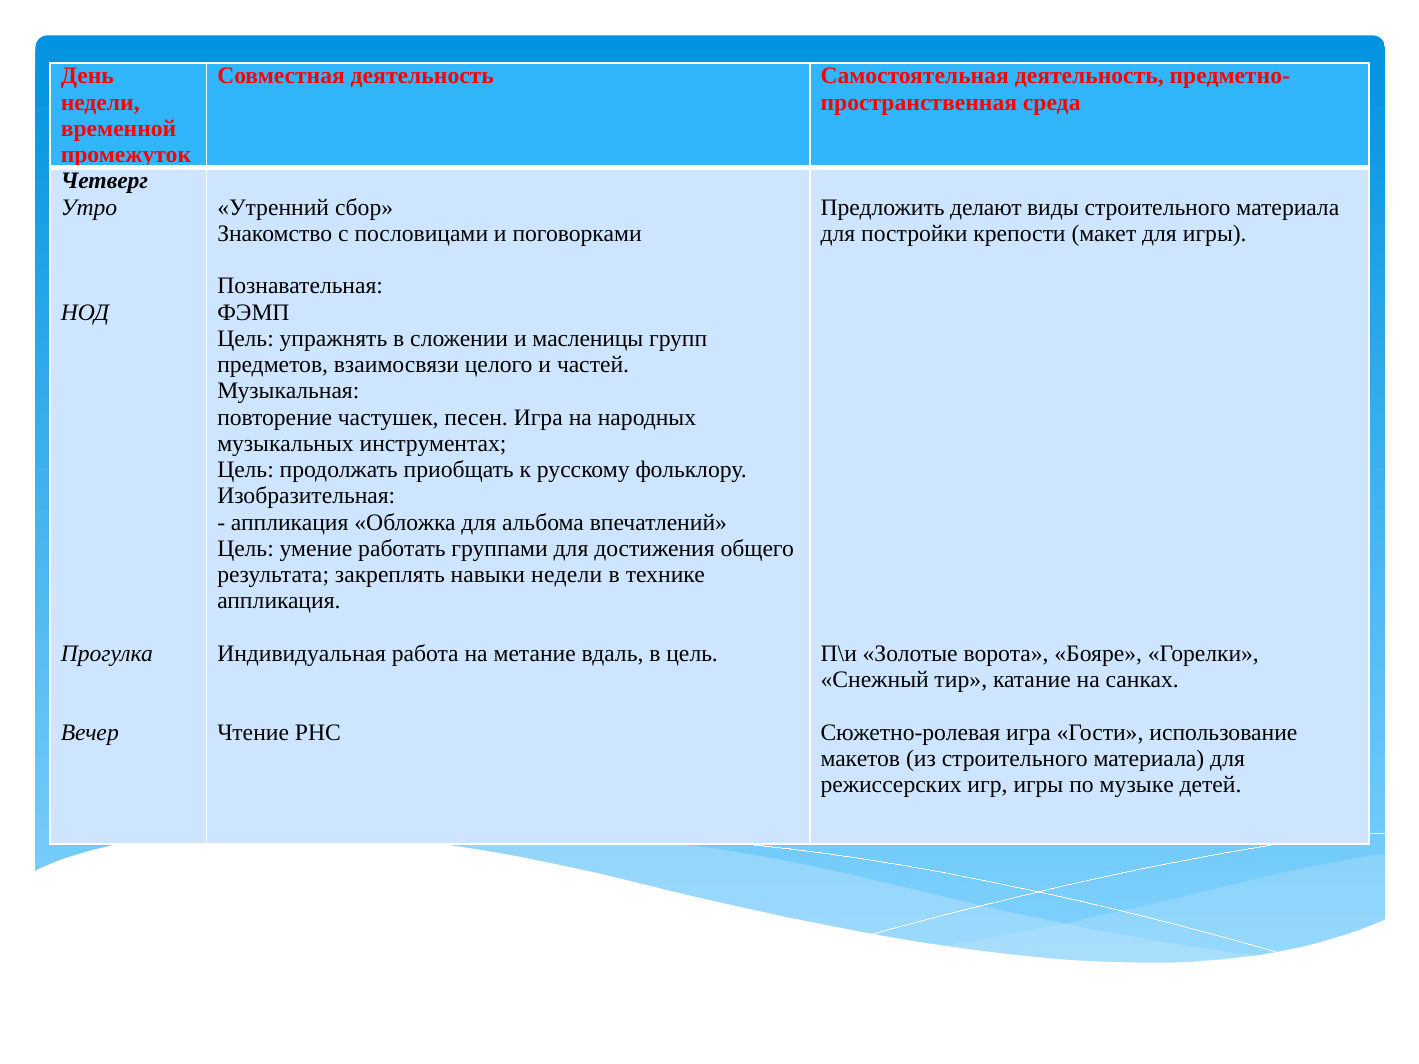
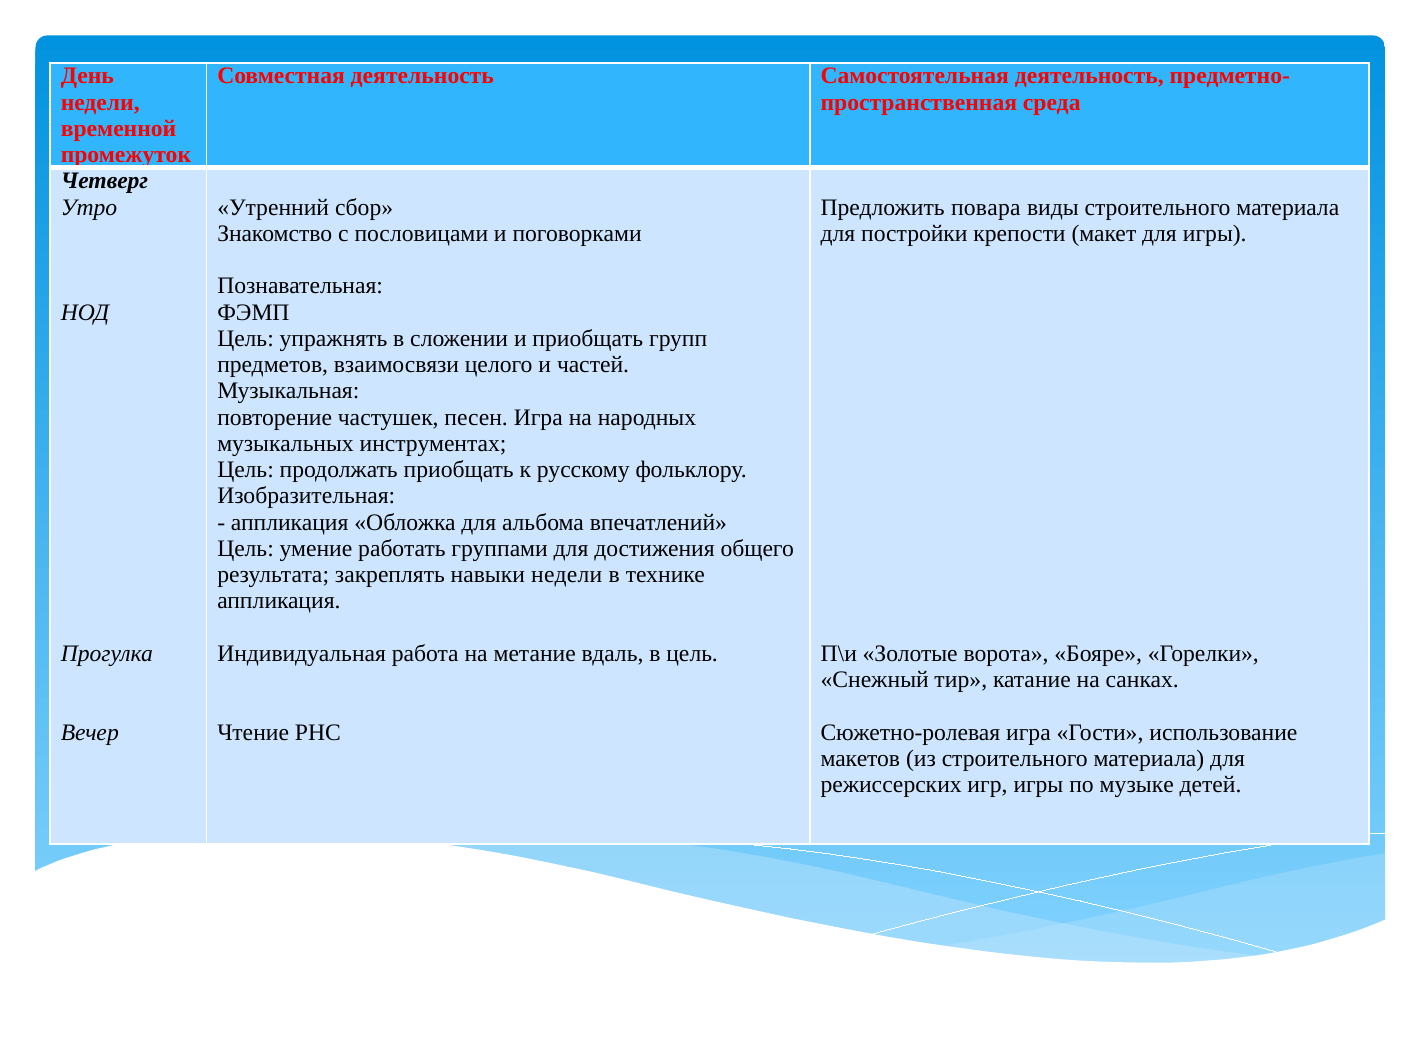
делают: делают -> повара (986, 207)
и масленицы: масленицы -> приобщать (588, 339)
